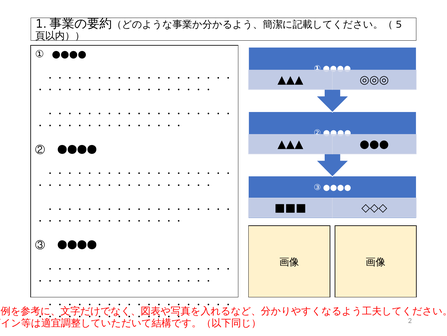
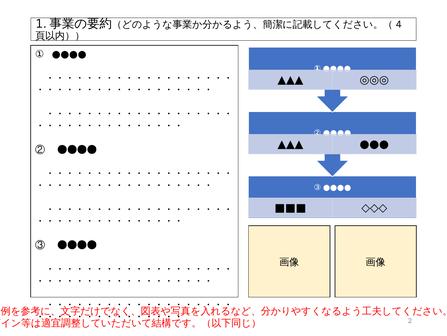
5: 5 -> 4 (399, 25)
